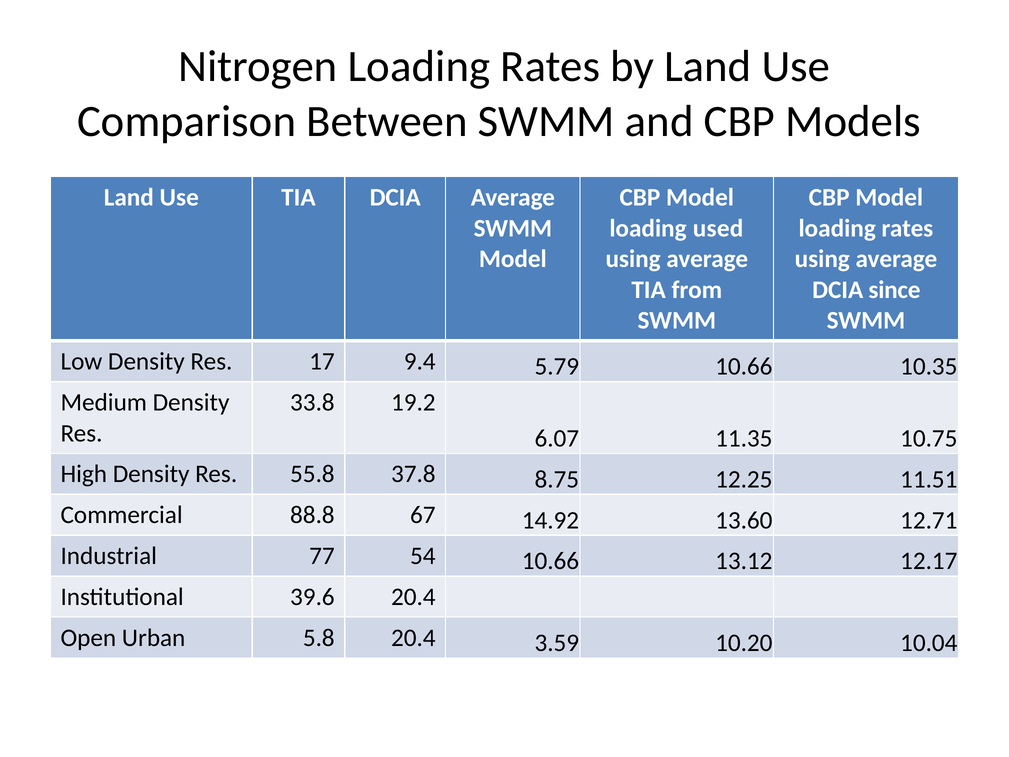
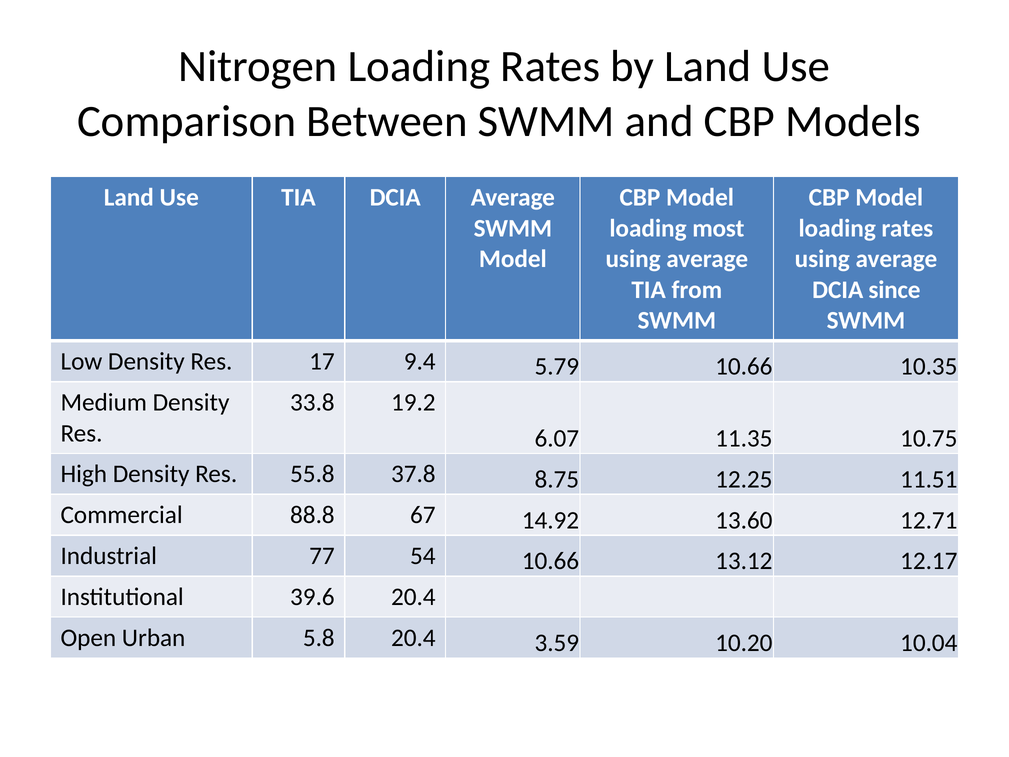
used: used -> most (718, 228)
